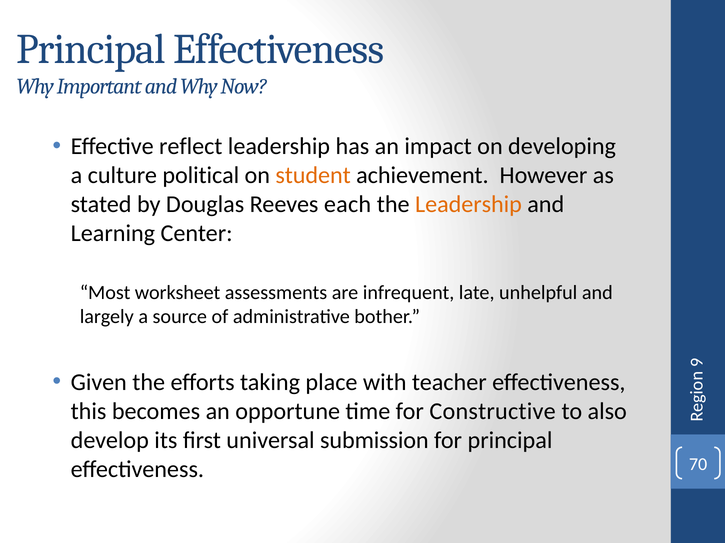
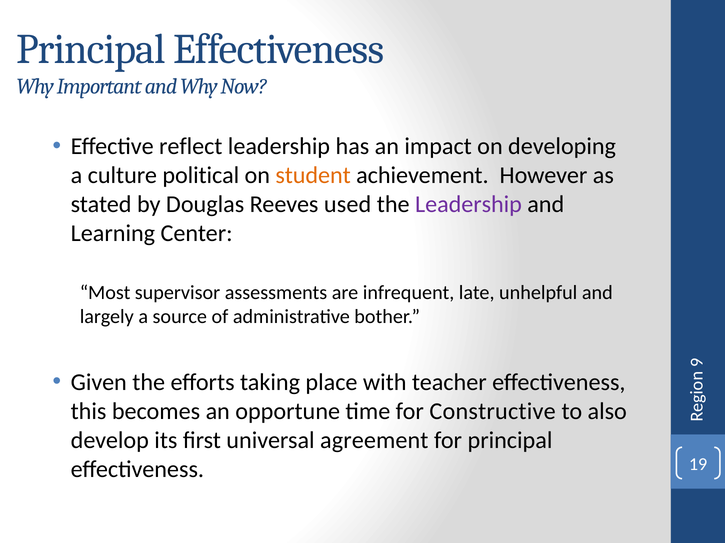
each: each -> used (348, 205)
Leadership colour: orange -> purple (468, 205)
worksheet: worksheet -> supervisor (178, 293)
submission: submission -> agreement (374, 441)
70: 70 -> 19 (698, 465)
